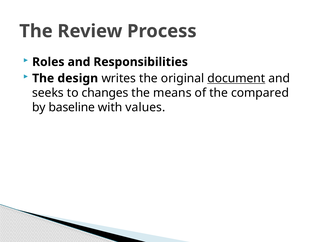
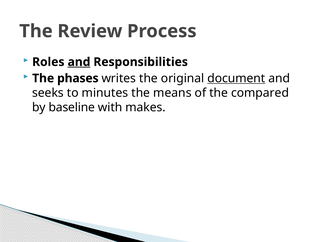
and underline: none -> present (79, 62)
design: design -> phases (78, 78)
changes: changes -> minutes (105, 93)
values: values -> makes (145, 107)
